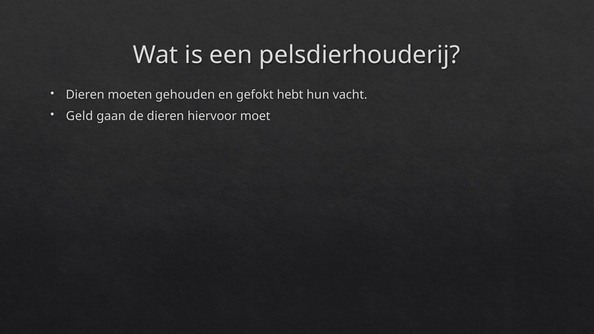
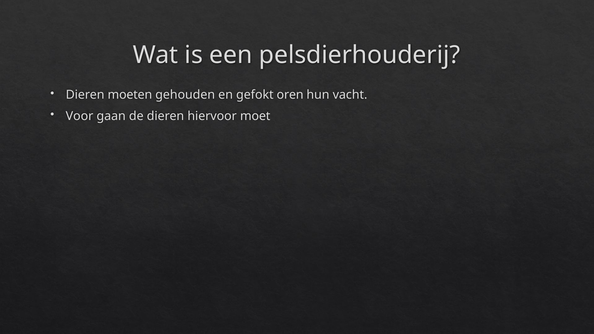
hebt: hebt -> oren (290, 95)
Geld: Geld -> Voor (80, 116)
